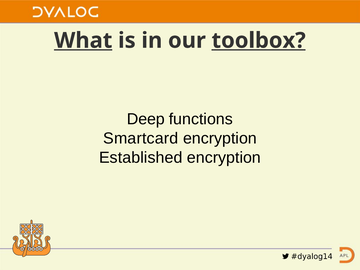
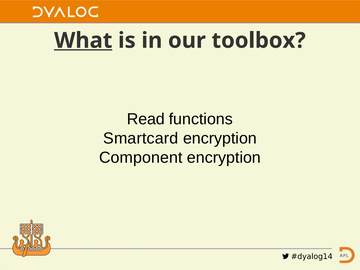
toolbox underline: present -> none (259, 41)
Deep: Deep -> Read (146, 119)
Established: Established -> Component (141, 158)
